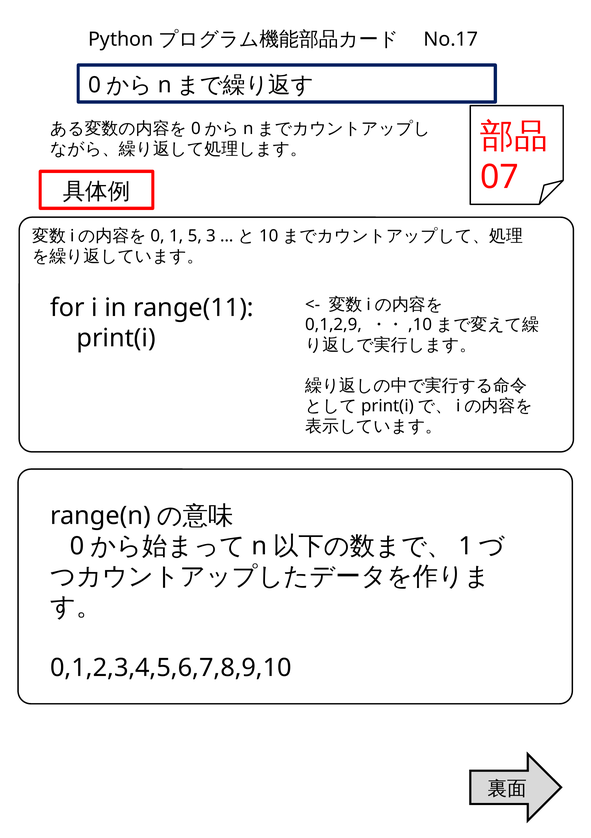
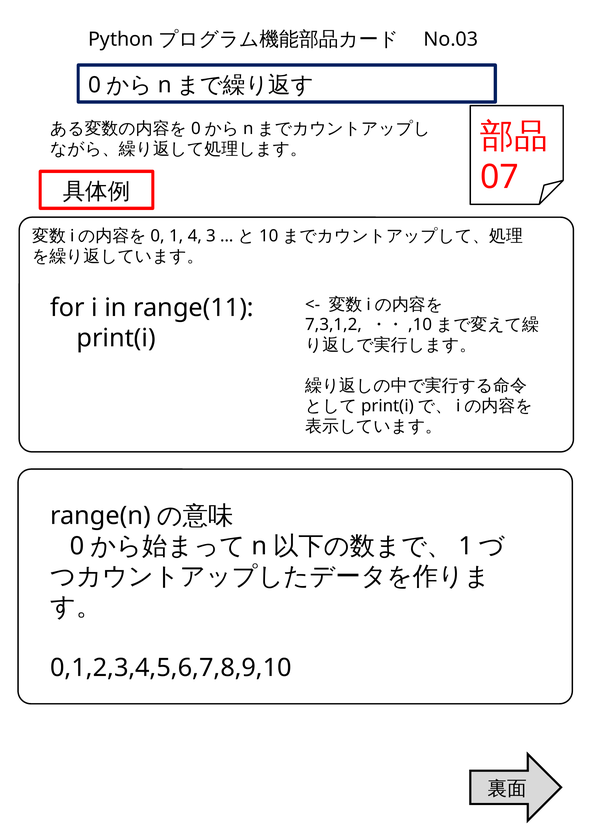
No.17: No.17 -> No.03 (451, 39)
5: 5 -> 4 (195, 236)
0,1,2,9: 0,1,2,9 -> 7,3,1,2 (334, 325)
